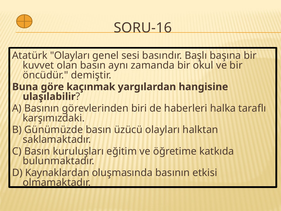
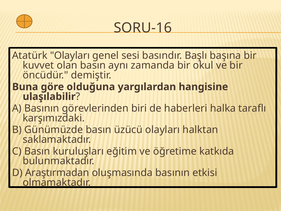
kaçınmak: kaçınmak -> olduğuna (91, 87)
Kaynaklardan: Kaynaklardan -> Araştırmadan (57, 173)
